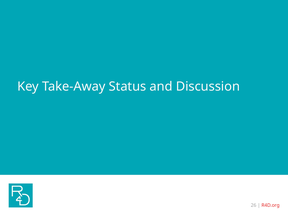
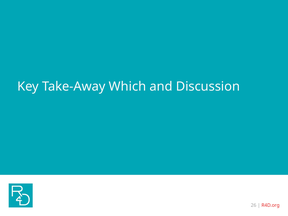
Status: Status -> Which (127, 86)
